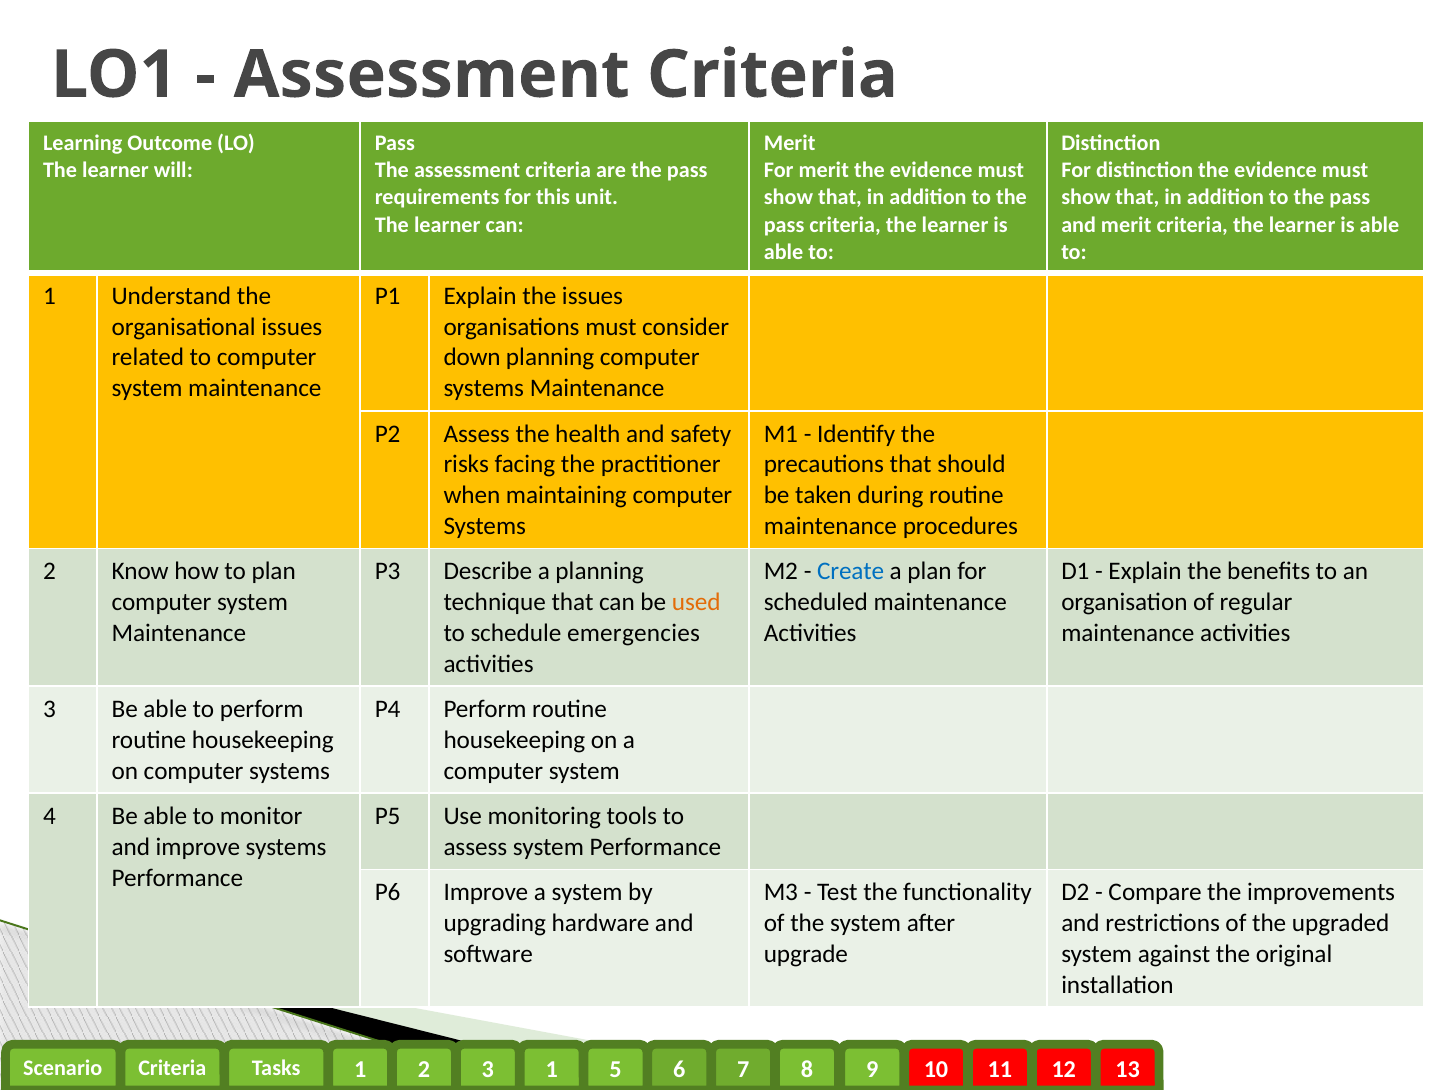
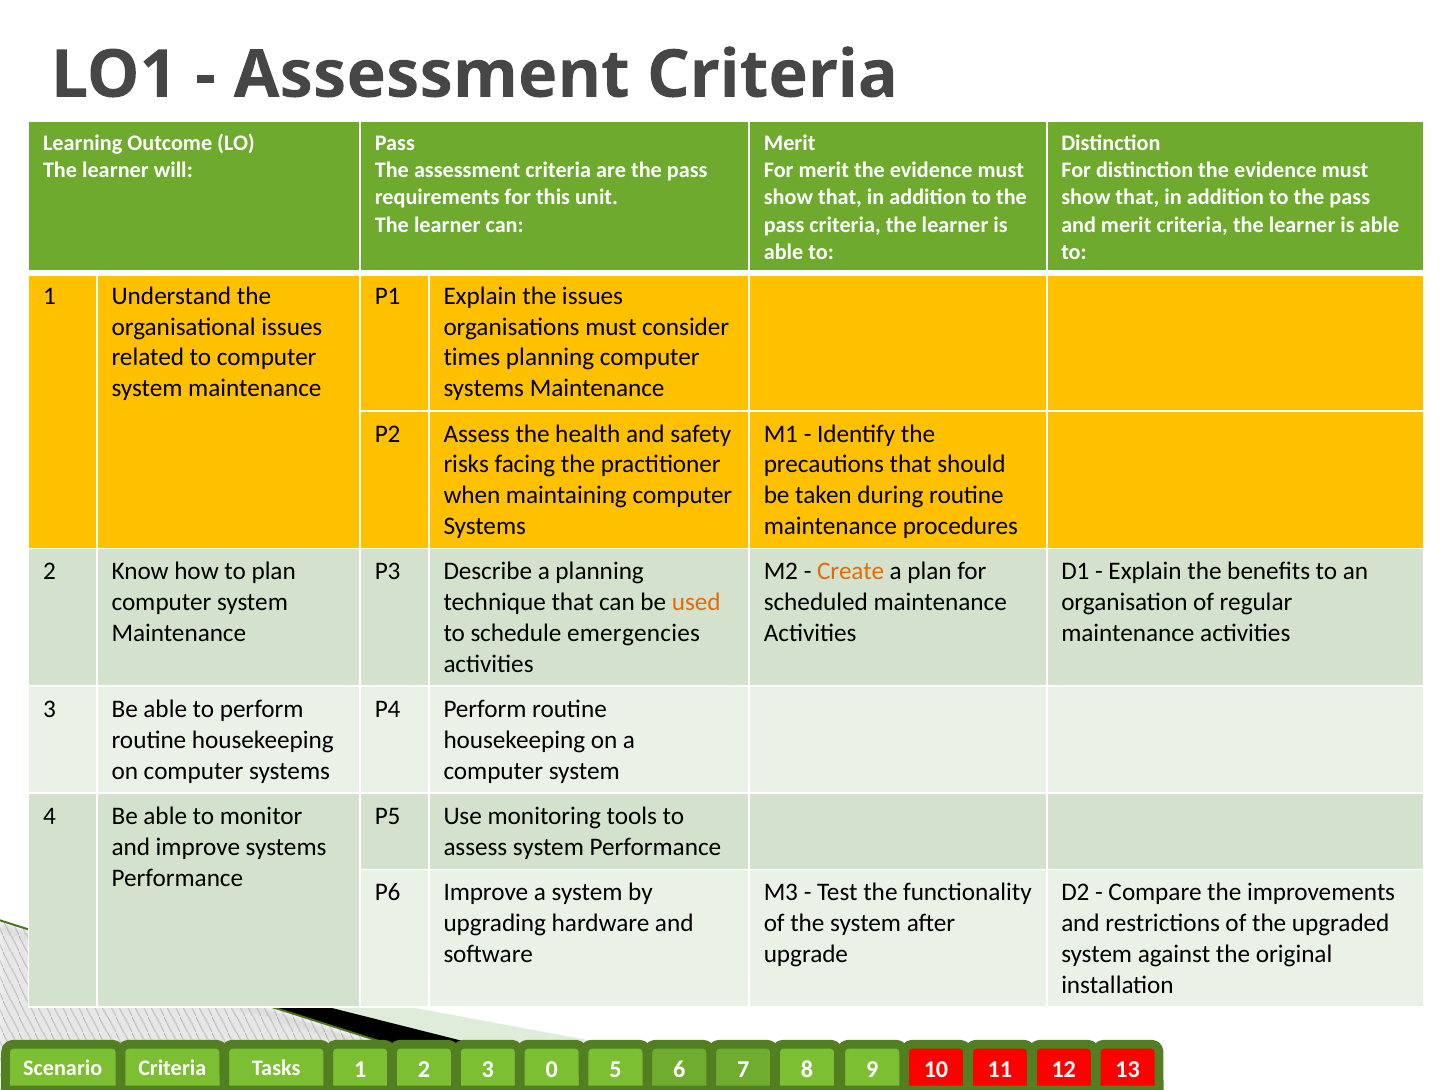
down: down -> times (472, 358)
Create colour: blue -> orange (851, 571)
3 1: 1 -> 0 (552, 1070)
